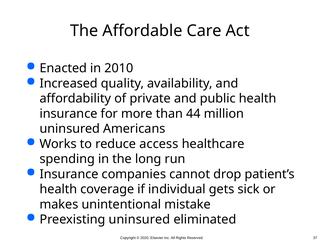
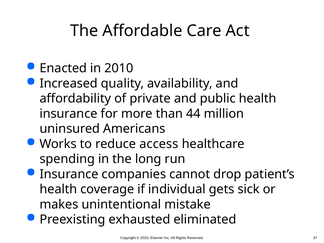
Preexisting uninsured: uninsured -> exhausted (139, 220)
